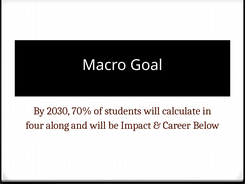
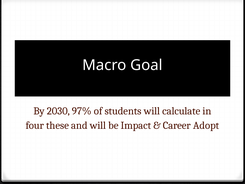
70%: 70% -> 97% (82, 111)
along: along -> these (57, 125)
Below: Below -> Adopt (206, 125)
